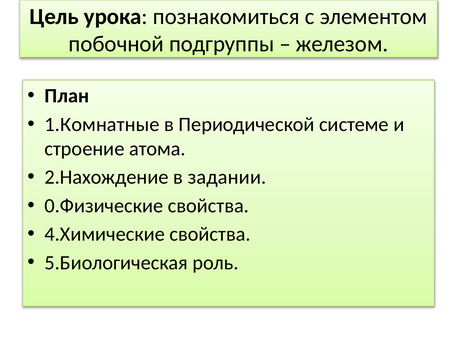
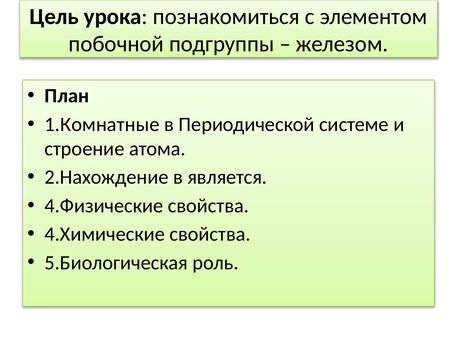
задании: задании -> является (227, 177)
0.Физические: 0.Физические -> 4.Физические (104, 206)
